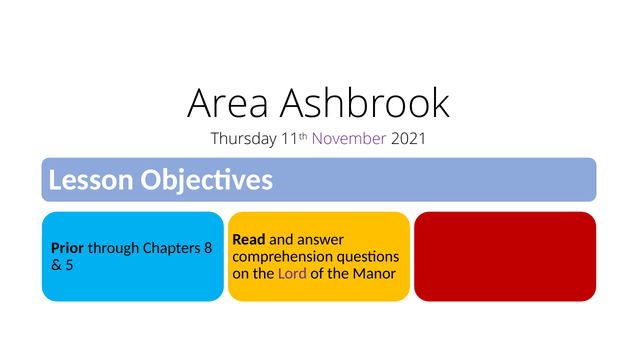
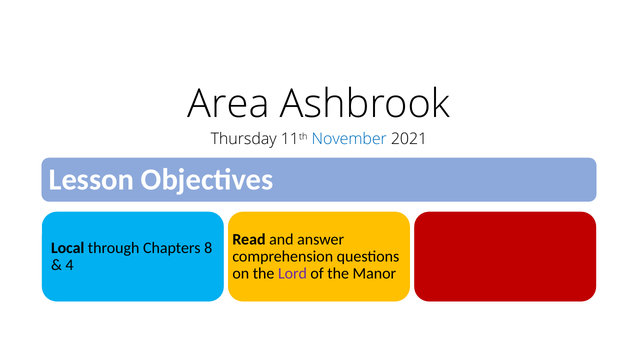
November colour: purple -> blue (349, 139)
Prior: Prior -> Local (68, 248)
5: 5 -> 4 (69, 265)
